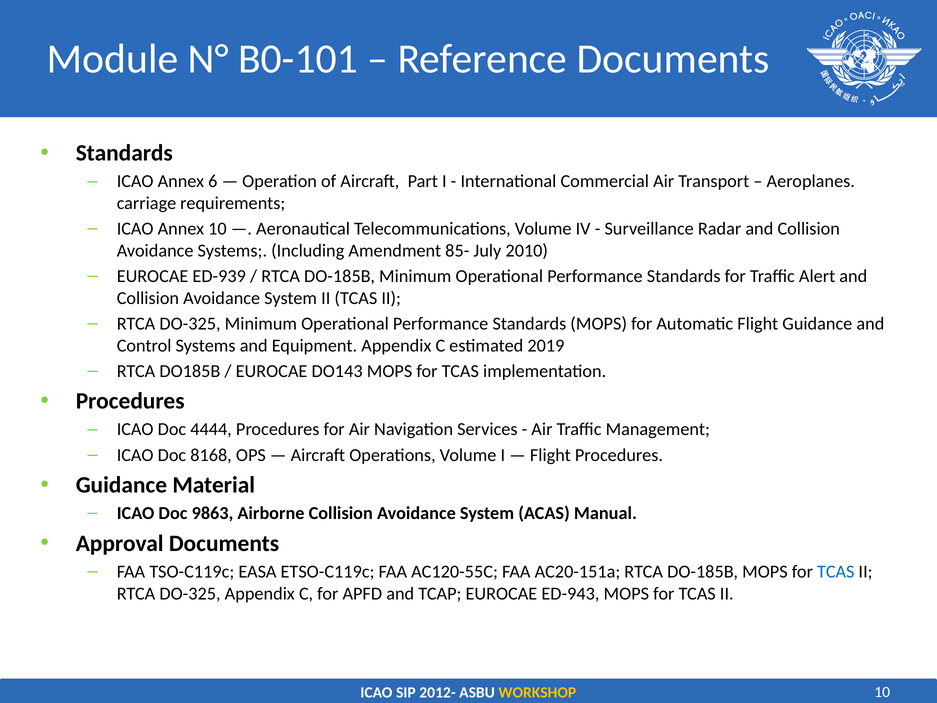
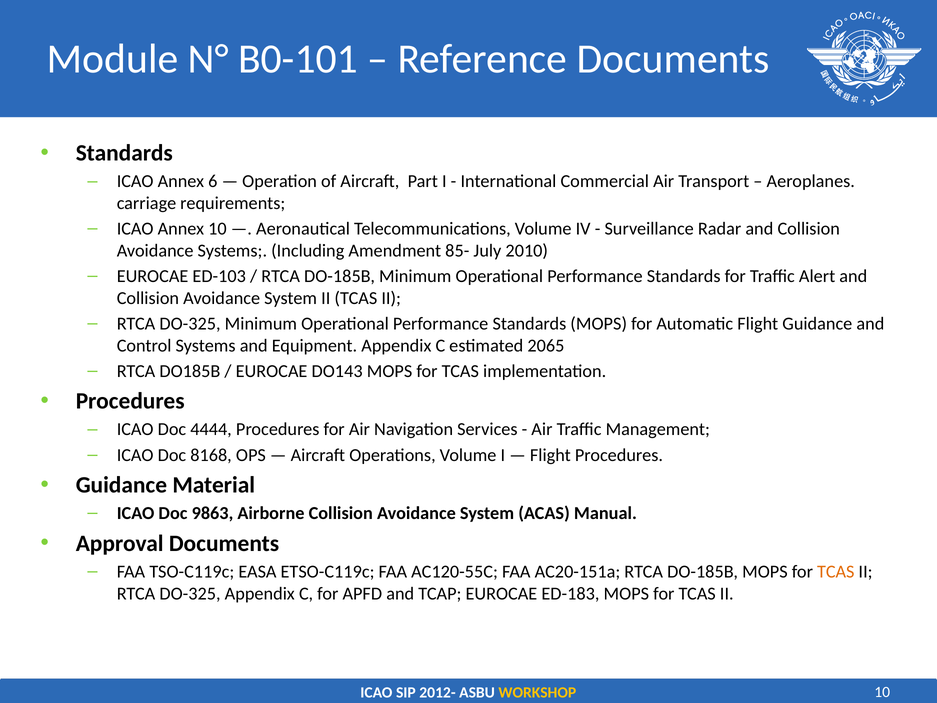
ED-939: ED-939 -> ED-103 (219, 276)
2019: 2019 -> 2065 (546, 345)
TCAS colour: blue -> orange (836, 571)
ED-943: ED-943 -> ED-183 (570, 593)
